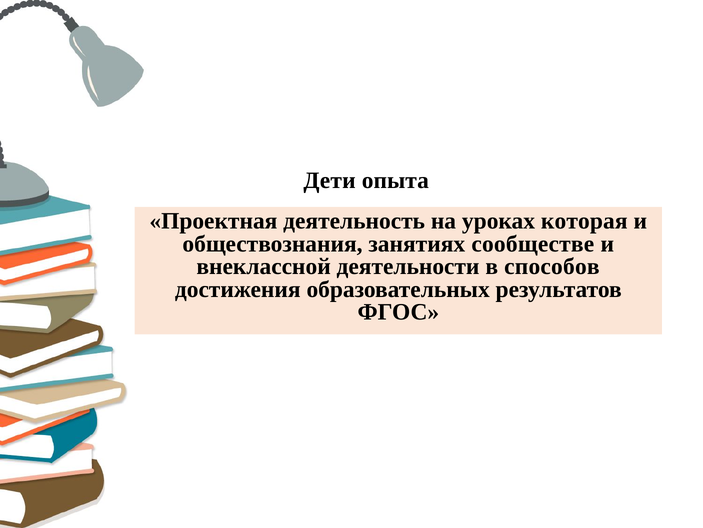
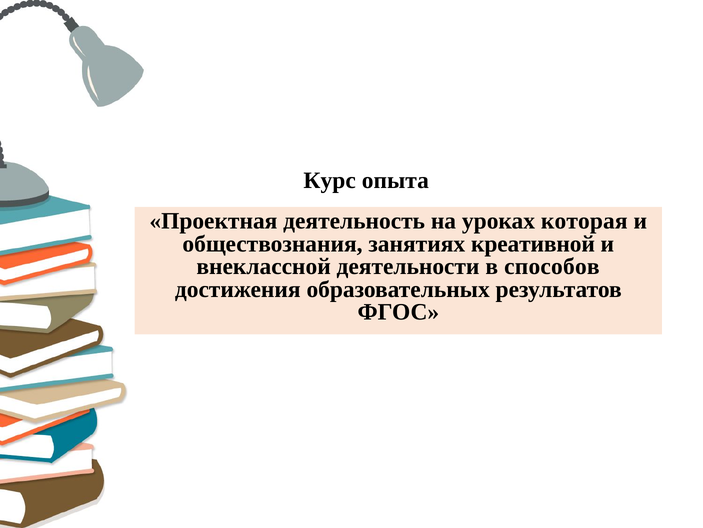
Дети: Дети -> Курс (330, 180)
сообществе: сообществе -> креативной (533, 243)
